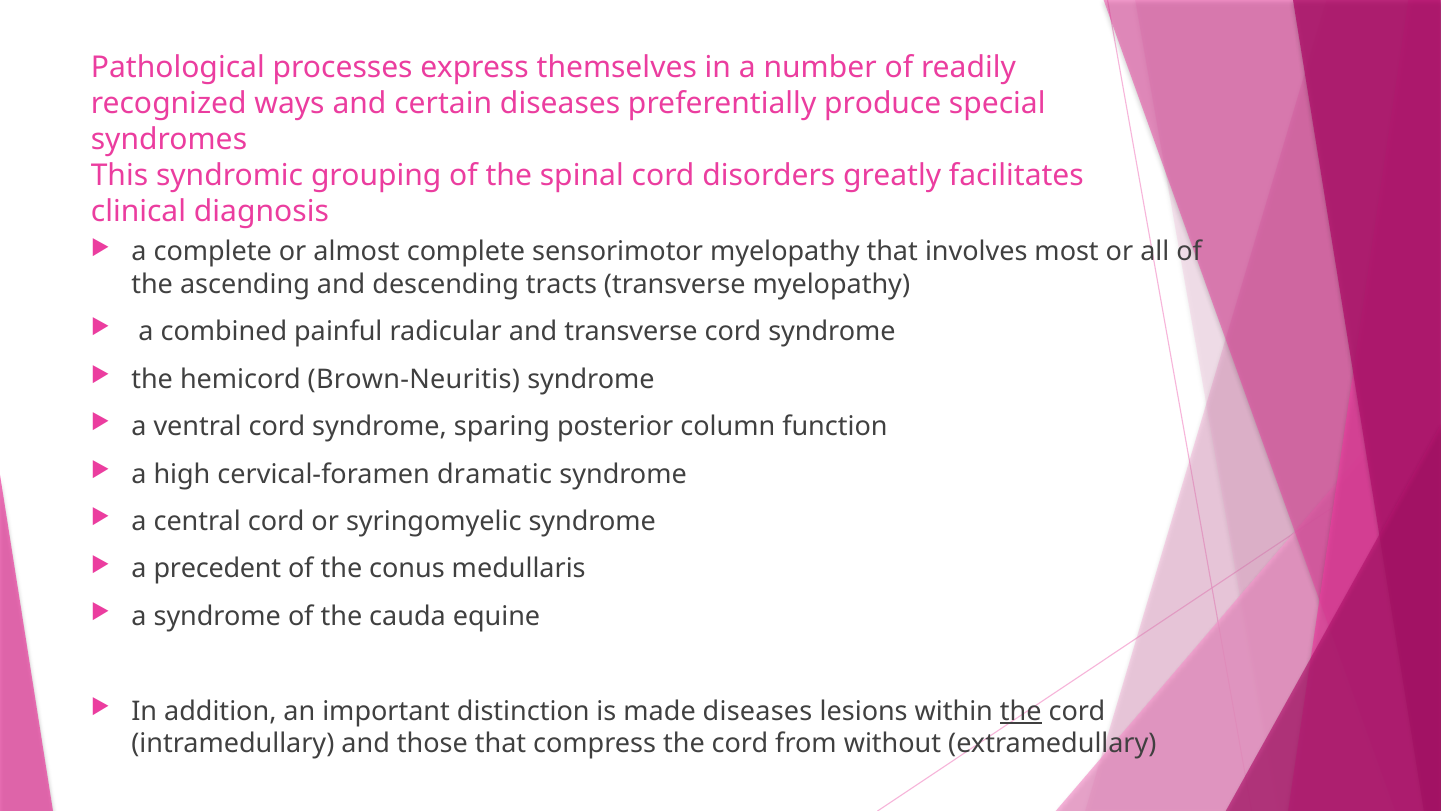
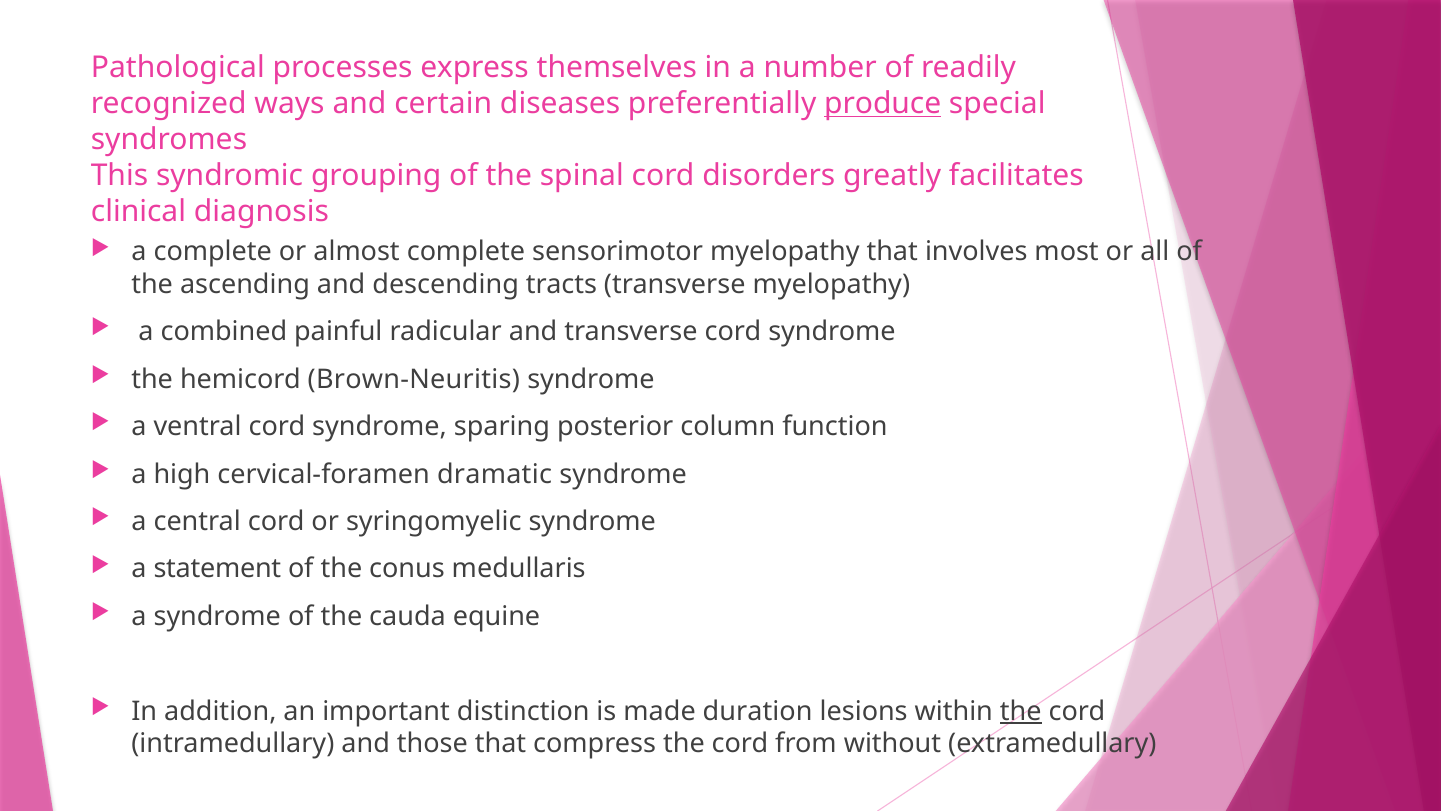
produce underline: none -> present (883, 104)
precedent: precedent -> statement (217, 569)
made diseases: diseases -> duration (758, 711)
